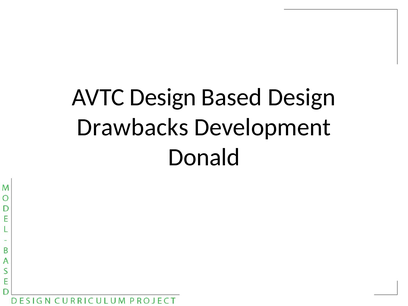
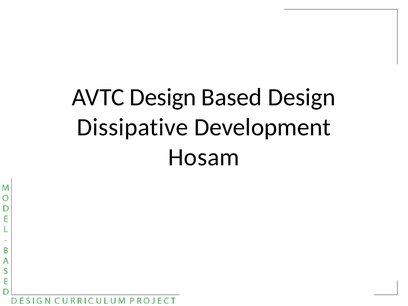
Drawbacks: Drawbacks -> Dissipative (133, 127)
Donald: Donald -> Hosam (204, 157)
